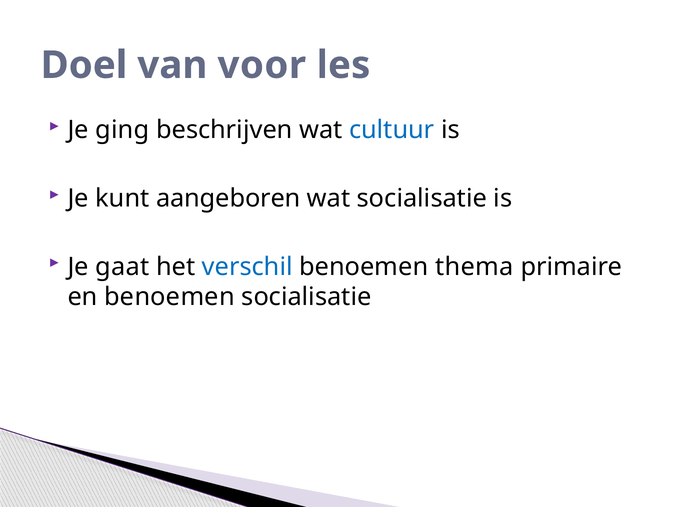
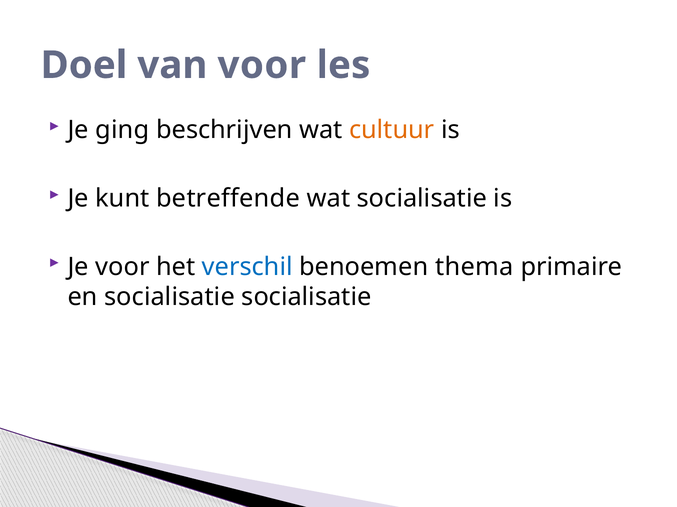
cultuur colour: blue -> orange (392, 130)
aangeboren: aangeboren -> betreffende (228, 199)
Je gaat: gaat -> voor (122, 267)
en benoemen: benoemen -> socialisatie (169, 298)
